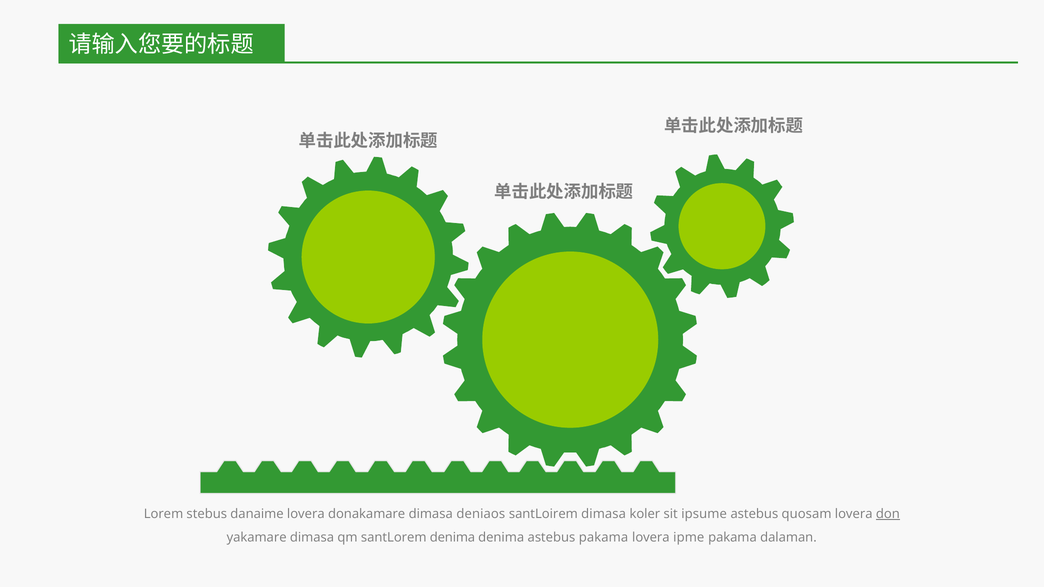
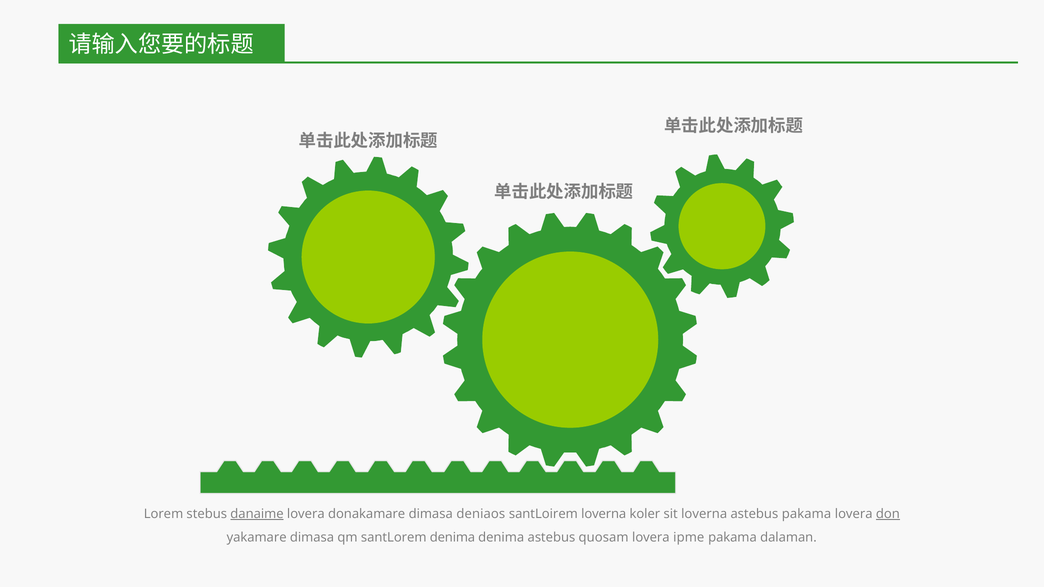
danaime underline: none -> present (257, 514)
santLoirem dimasa: dimasa -> loverna (604, 514)
sit ipsume: ipsume -> loverna (704, 514)
astebus quosam: quosam -> pakama (807, 514)
astebus pakama: pakama -> quosam (604, 538)
